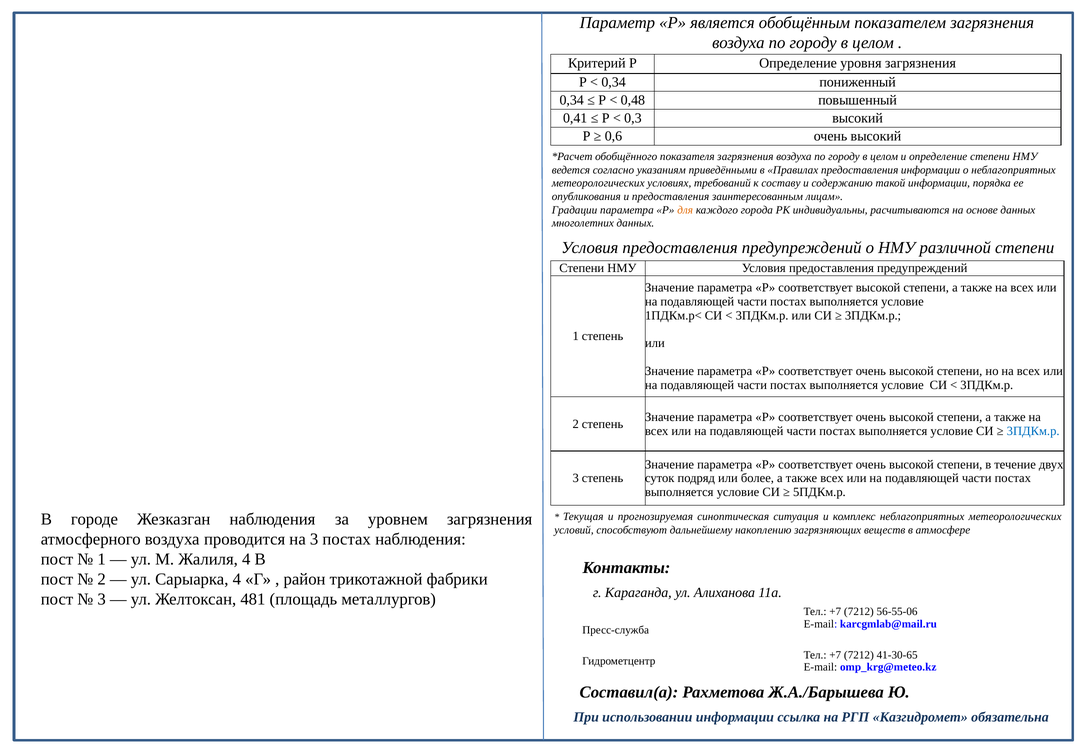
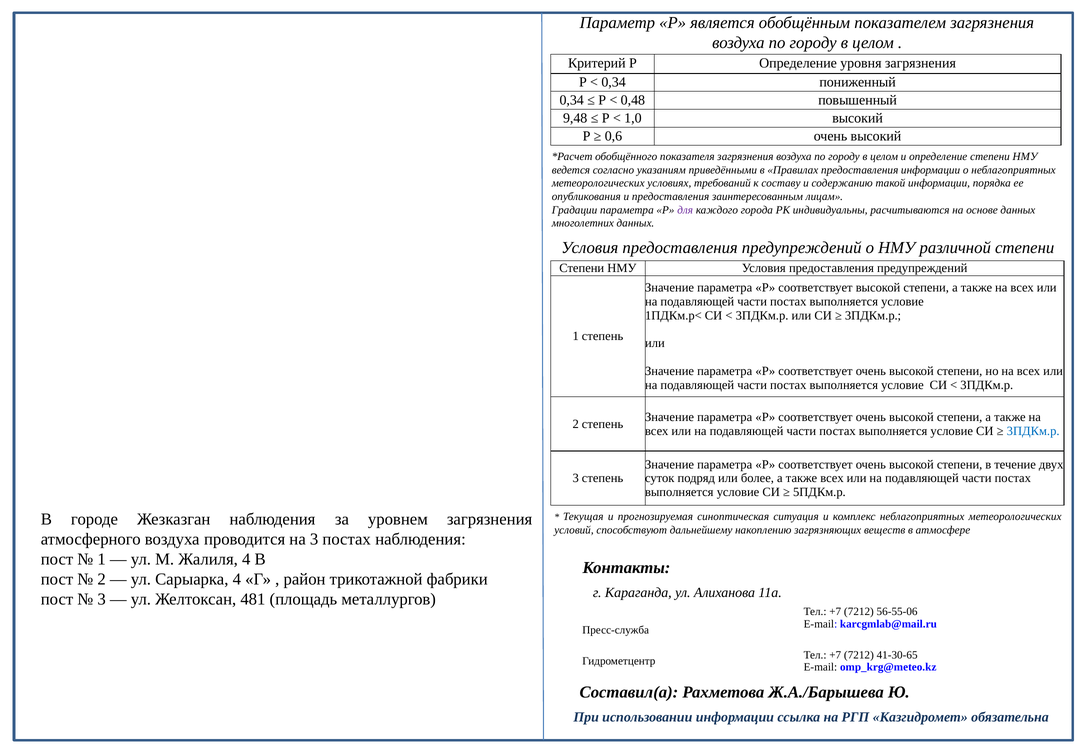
0,41: 0,41 -> 9,48 (575, 118)
0,3: 0,3 -> 1,0 (633, 118)
для colour: orange -> purple (685, 210)
